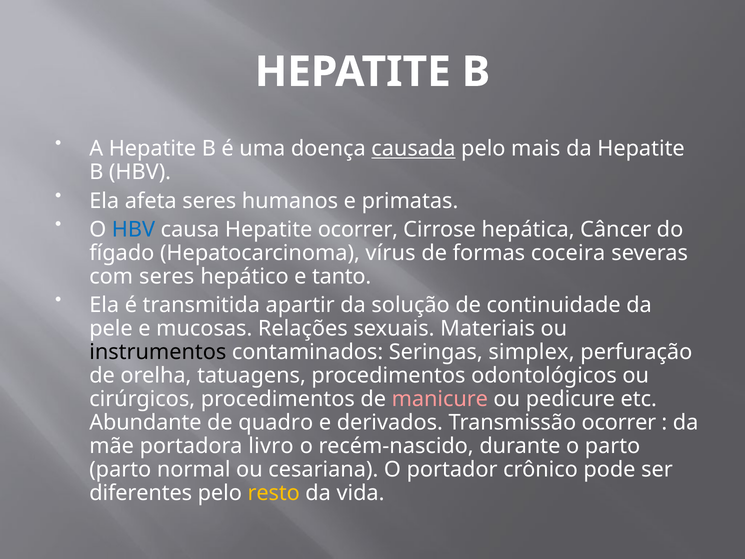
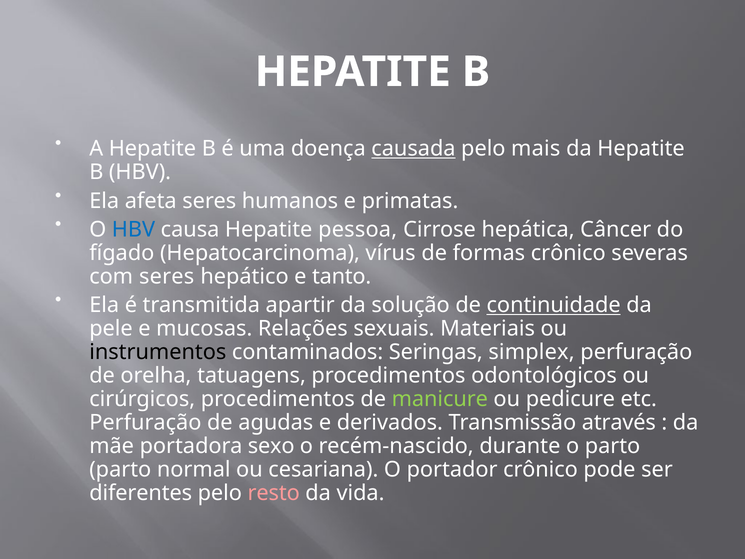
Hepatite ocorrer: ocorrer -> pessoa (358, 229)
formas coceira: coceira -> crônico (568, 253)
continuidade underline: none -> present (554, 305)
manicure colour: pink -> light green (440, 399)
Abundante: Abundante -> Perfuração (145, 422)
quadro: quadro -> agudas (276, 422)
Transmissão ocorrer: ocorrer -> através (619, 422)
livro: livro -> sexo (271, 446)
resto colour: yellow -> pink (274, 493)
